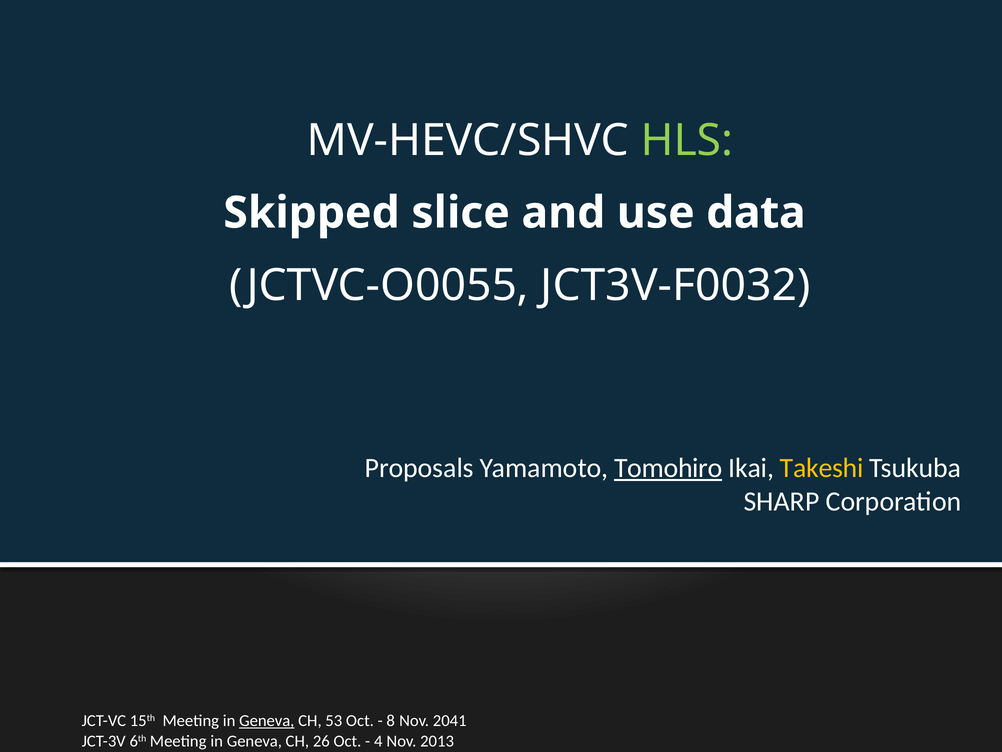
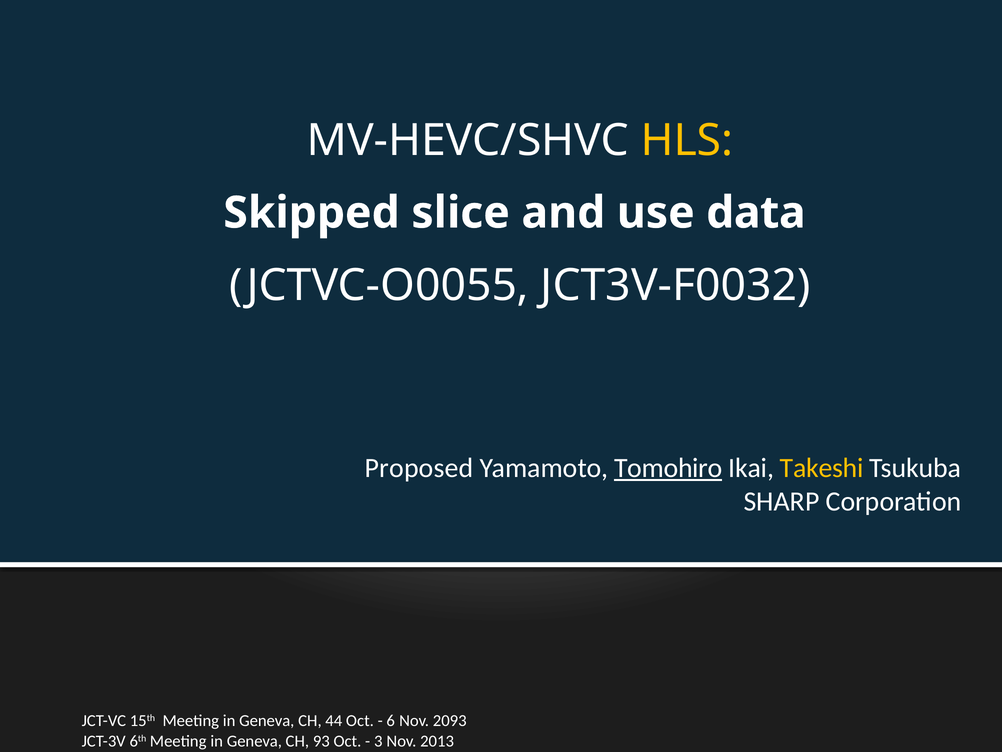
HLS colour: light green -> yellow (687, 140)
Proposals: Proposals -> Proposed (419, 468)
Geneva underline: present -> none (267, 720)
53: 53 -> 44 (334, 720)
8: 8 -> 6 (391, 720)
2041: 2041 -> 2093 (450, 720)
26: 26 -> 93 (321, 741)
4: 4 -> 3 (378, 741)
